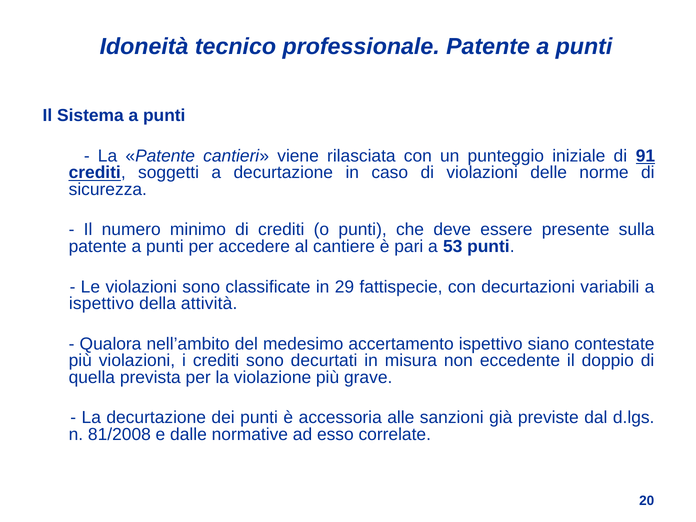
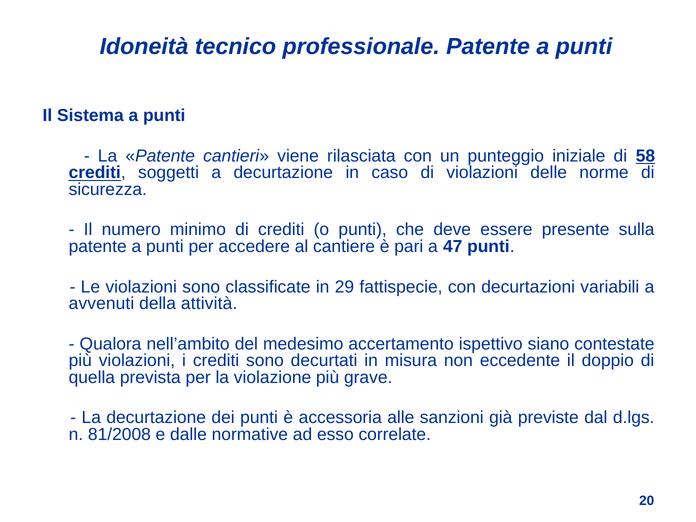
91: 91 -> 58 (645, 156)
53: 53 -> 47 (453, 246)
ispettivo: ispettivo -> avvenuti (102, 304)
